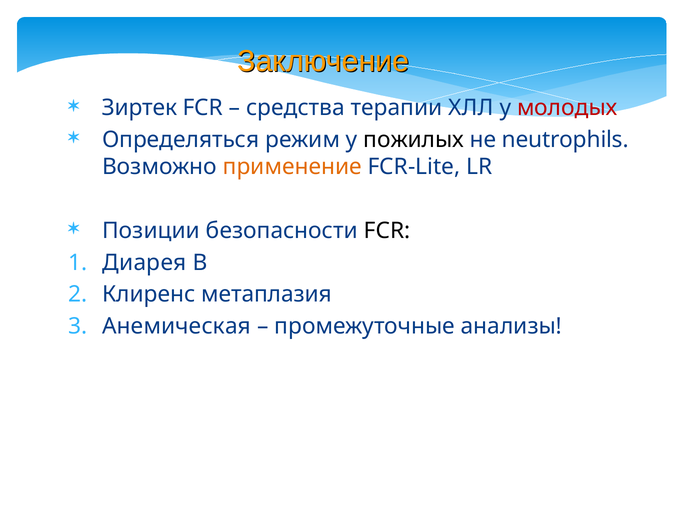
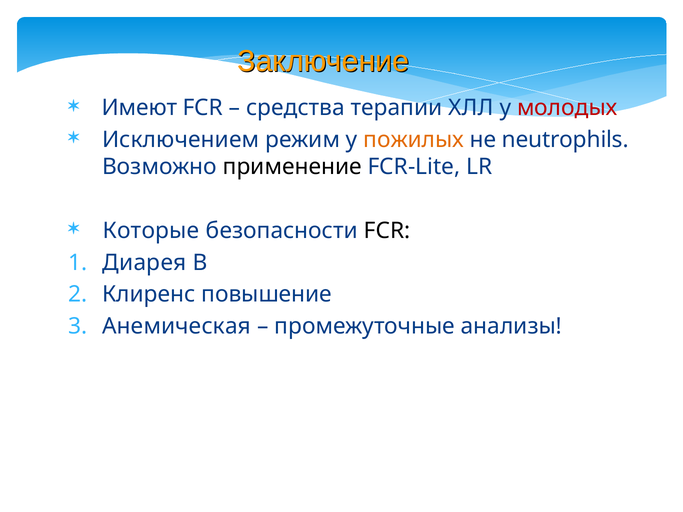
Зиртек: Зиртек -> Имеют (140, 108)
Определяться: Определяться -> Исключением (181, 140)
пожилых colour: black -> orange (414, 140)
применение colour: orange -> black (292, 167)
Позиции: Позиции -> Которые (151, 231)
метаплазия: метаплазия -> повышение (267, 294)
